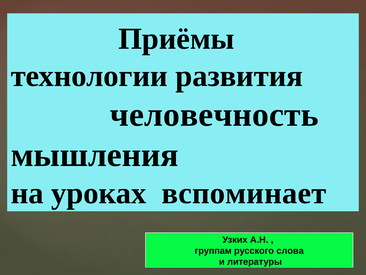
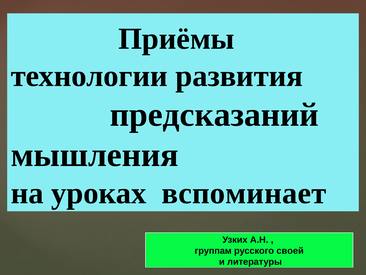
человечность: человечность -> предсказаний (214, 114)
слова: слова -> своей (290, 250)
